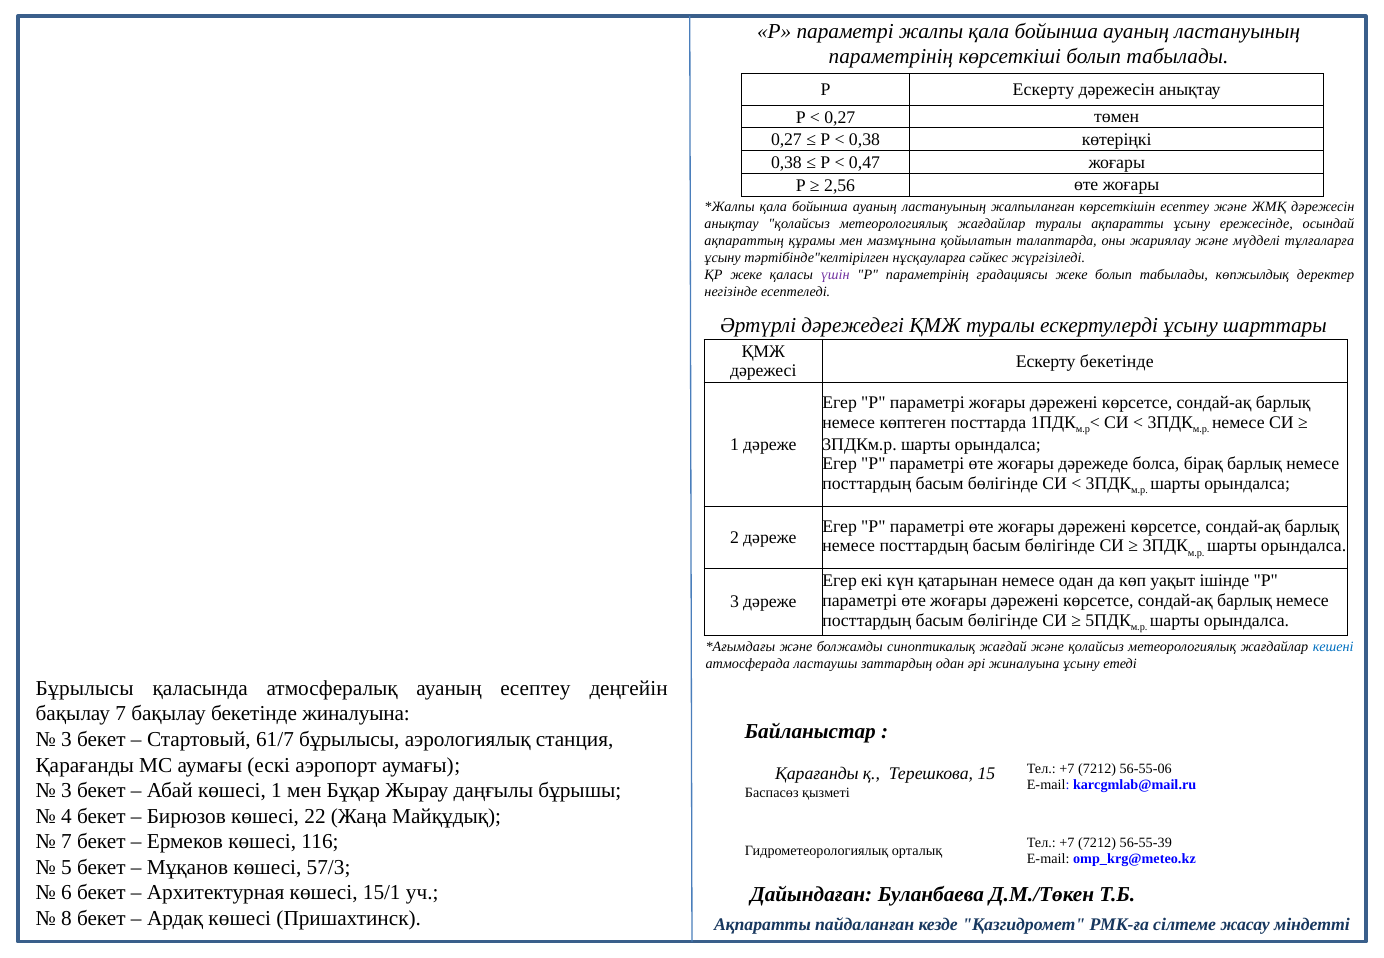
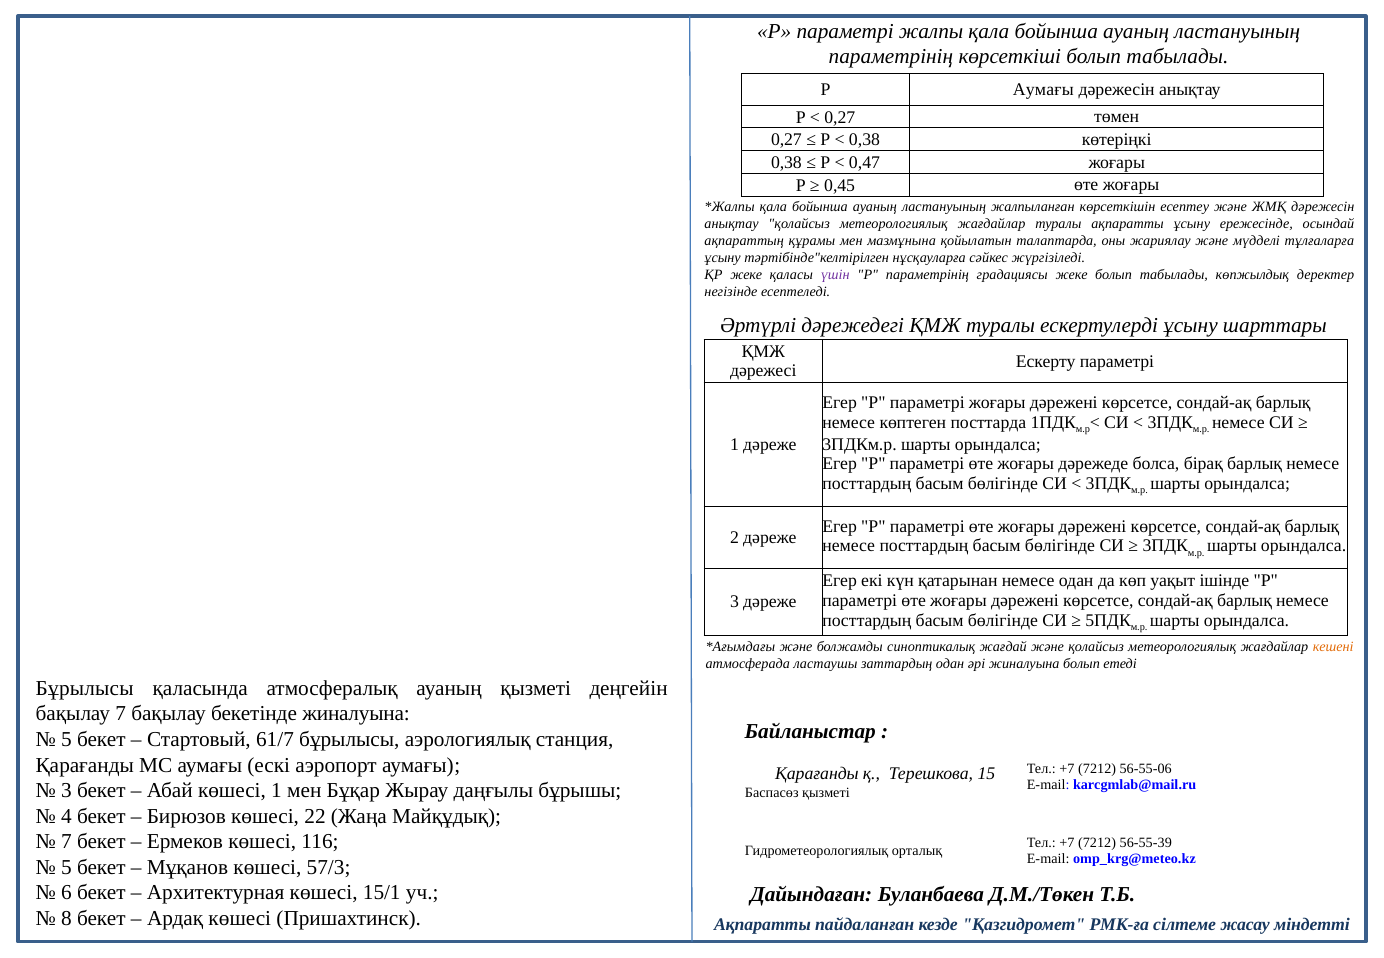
Р Ескерту: Ескерту -> Аумағы (1043, 89)
2,56: 2,56 -> 0,45 (840, 186)
Ескерту бекетінде: бекетінде -> параметрі (1117, 361)
кешені colour: blue -> orange (1333, 647)
жиналуына ұсыну: ұсыну -> болып (1081, 664)
ауаның есептеу: есептеу -> қызметі (536, 689)
3: 3 -> 5 (67, 740)
